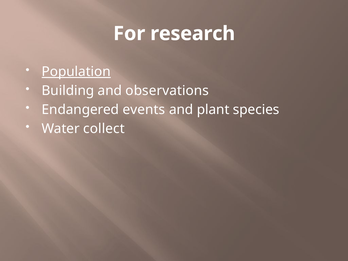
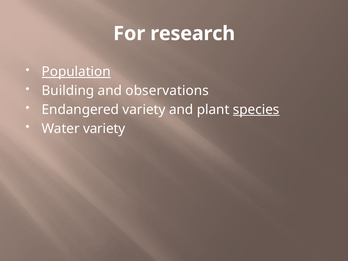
Endangered events: events -> variety (144, 110)
species underline: none -> present (256, 110)
Water collect: collect -> variety (104, 129)
